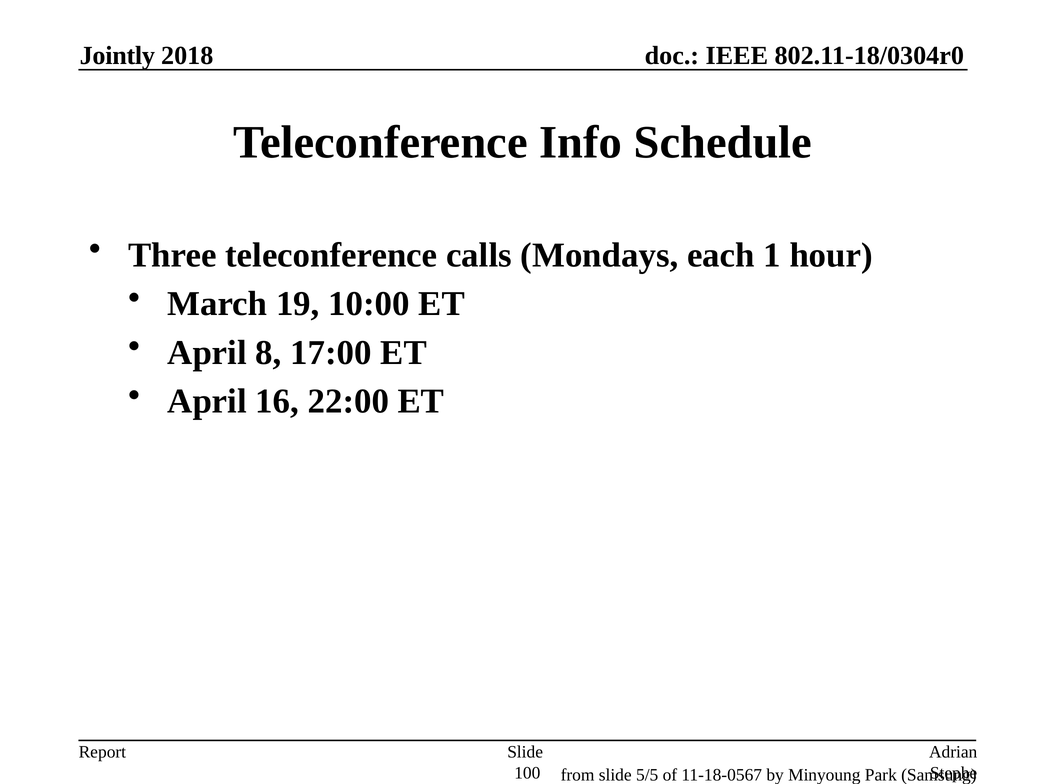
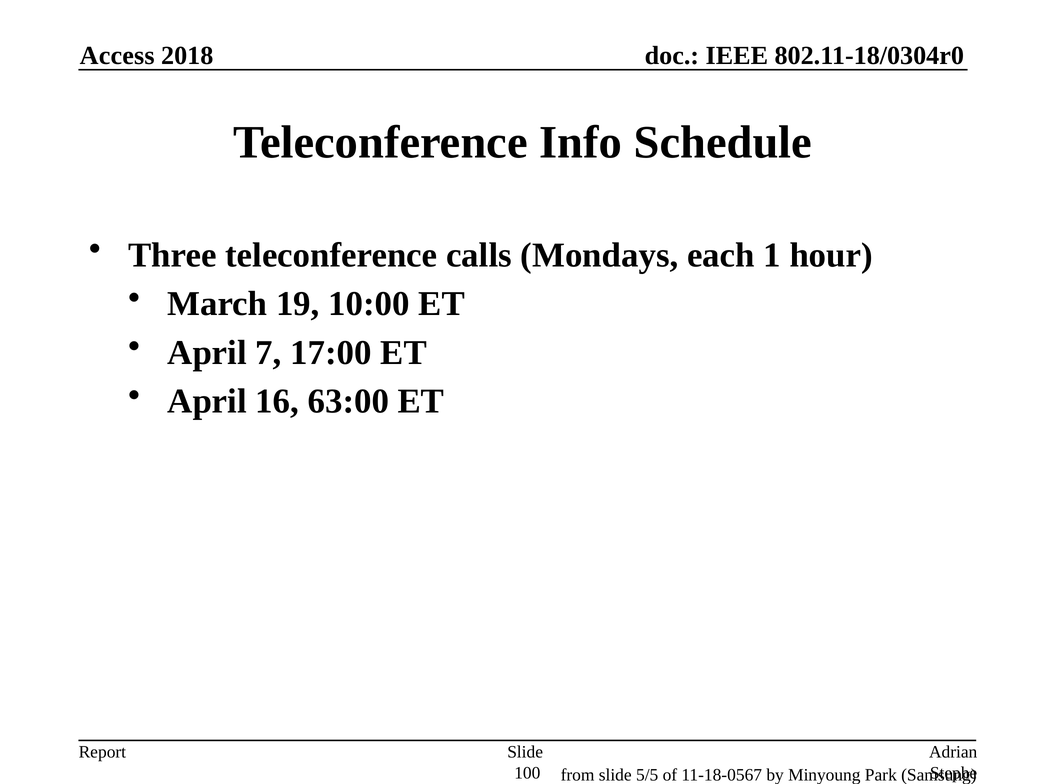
Jointly: Jointly -> Access (117, 56)
8: 8 -> 7 (268, 353)
22:00: 22:00 -> 63:00 (348, 402)
